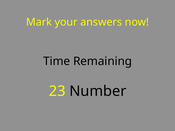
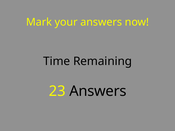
23 Number: Number -> Answers (98, 91)
